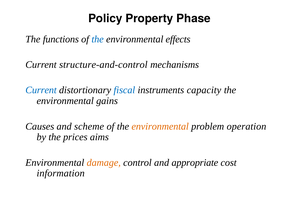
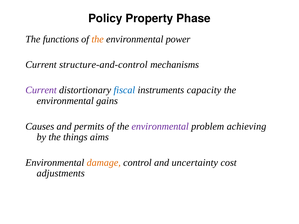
the colour: blue -> orange (98, 39)
effects: effects -> power (178, 39)
Current colour: blue -> purple (41, 90)
scheme: scheme -> permits (89, 126)
environmental colour: orange -> purple (160, 126)
operation: operation -> achieving (247, 126)
prices: prices -> things (75, 137)
appropriate: appropriate -> uncertainty (195, 163)
information: information -> adjustments (61, 173)
